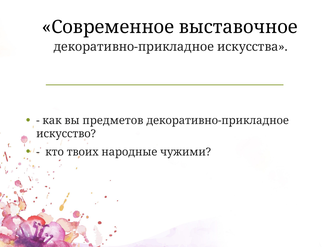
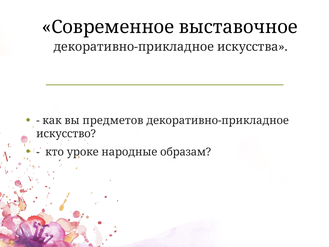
твоих: твоих -> уроке (83, 152)
чужими: чужими -> образам (186, 152)
